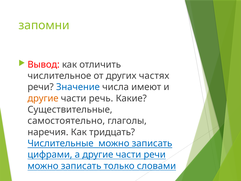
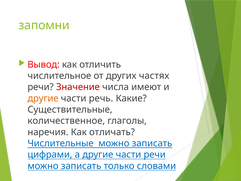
Значение colour: blue -> red (78, 87)
самостоятельно: самостоятельно -> количественное (66, 121)
тридцать: тридцать -> отличать (112, 132)
